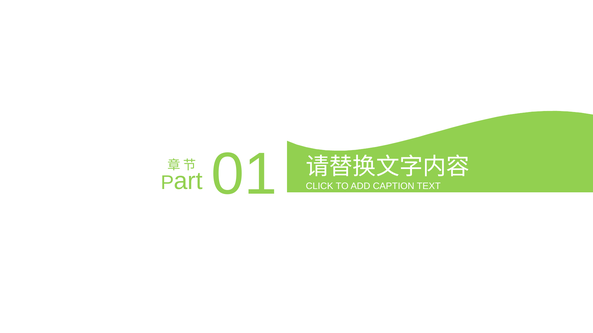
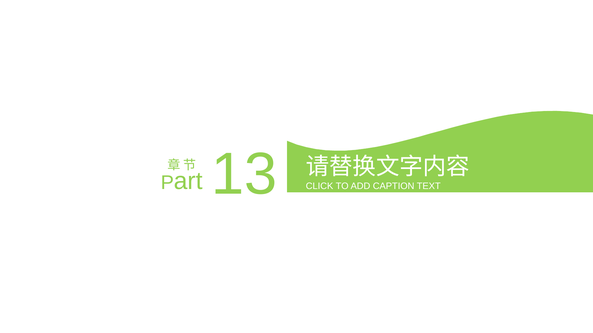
01: 01 -> 13 (244, 175)
